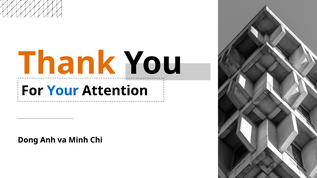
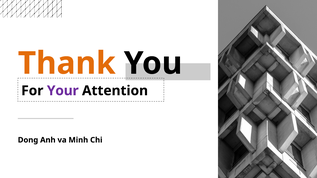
Your colour: blue -> purple (63, 91)
